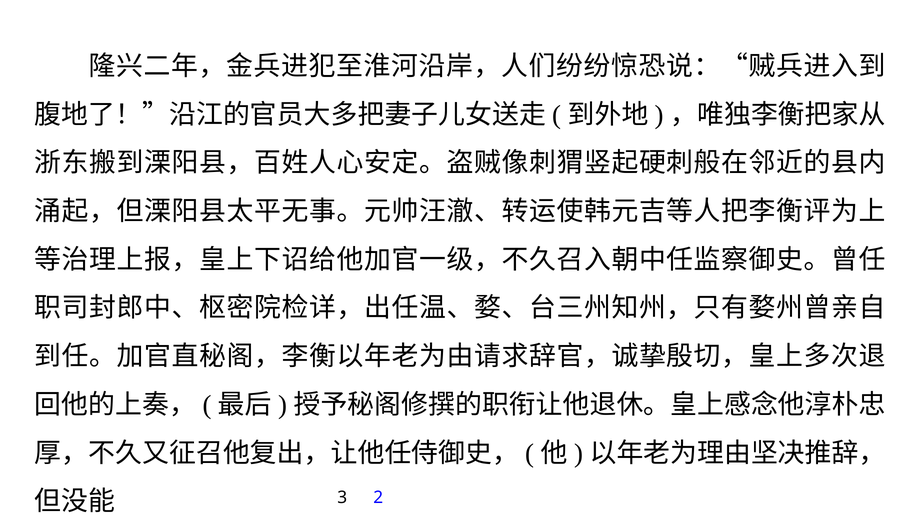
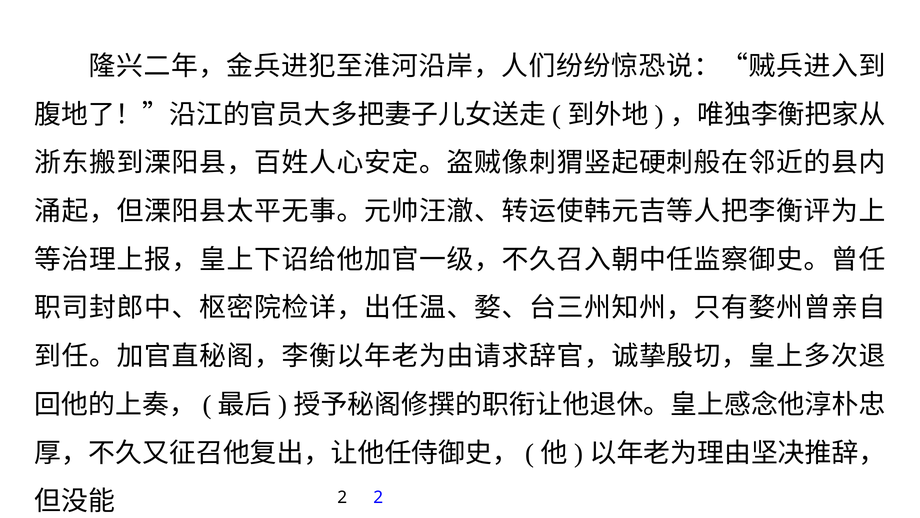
3: 3 -> 2 (342, 497)
